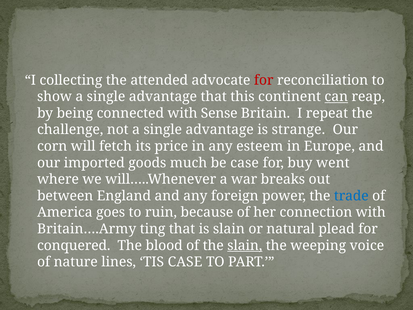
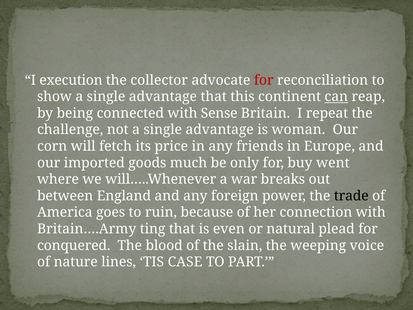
collecting: collecting -> execution (71, 80)
attended: attended -> collector (159, 80)
strange: strange -> woman (298, 130)
esteem: esteem -> friends (260, 146)
be case: case -> only (245, 163)
trade colour: blue -> black (351, 196)
is slain: slain -> even (229, 229)
slain underline: present -> none (245, 245)
